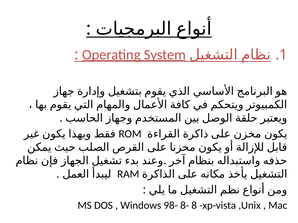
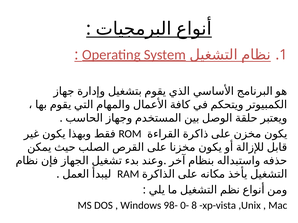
8-: 8- -> 0- (185, 206)
